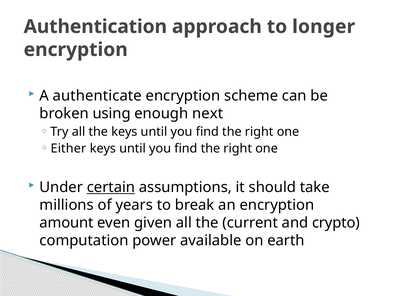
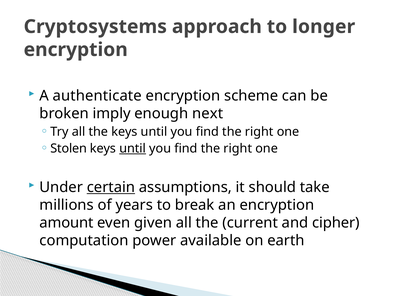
Authentication: Authentication -> Cryptosystems (95, 27)
using: using -> imply (112, 114)
Either: Either -> Stolen (69, 149)
until underline: none -> present (133, 149)
crypto: crypto -> cipher (336, 223)
